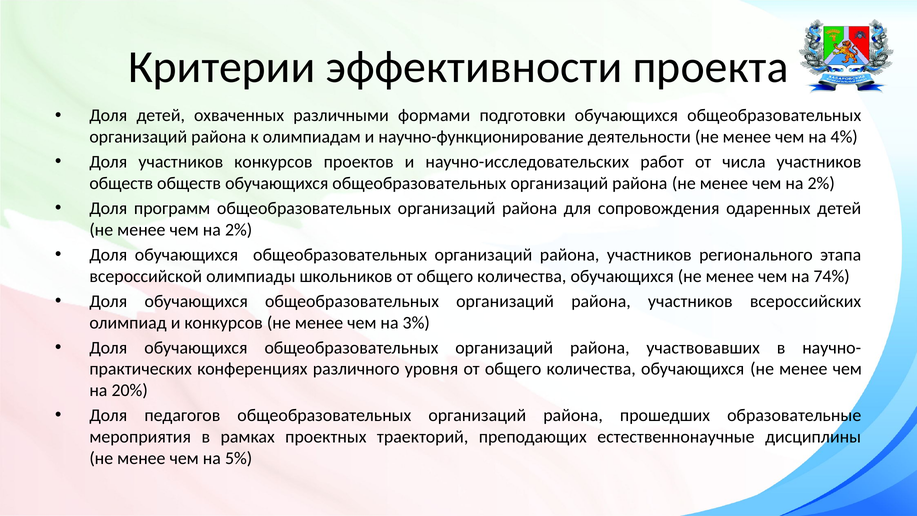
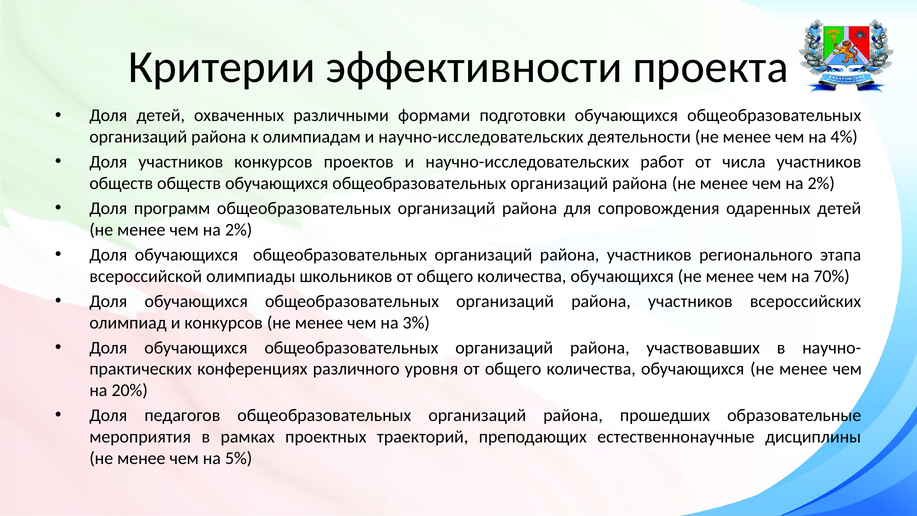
олимпиадам и научно-функционирование: научно-функционирование -> научно-исследовательских (481, 137)
74%: 74% -> 70% (832, 276)
